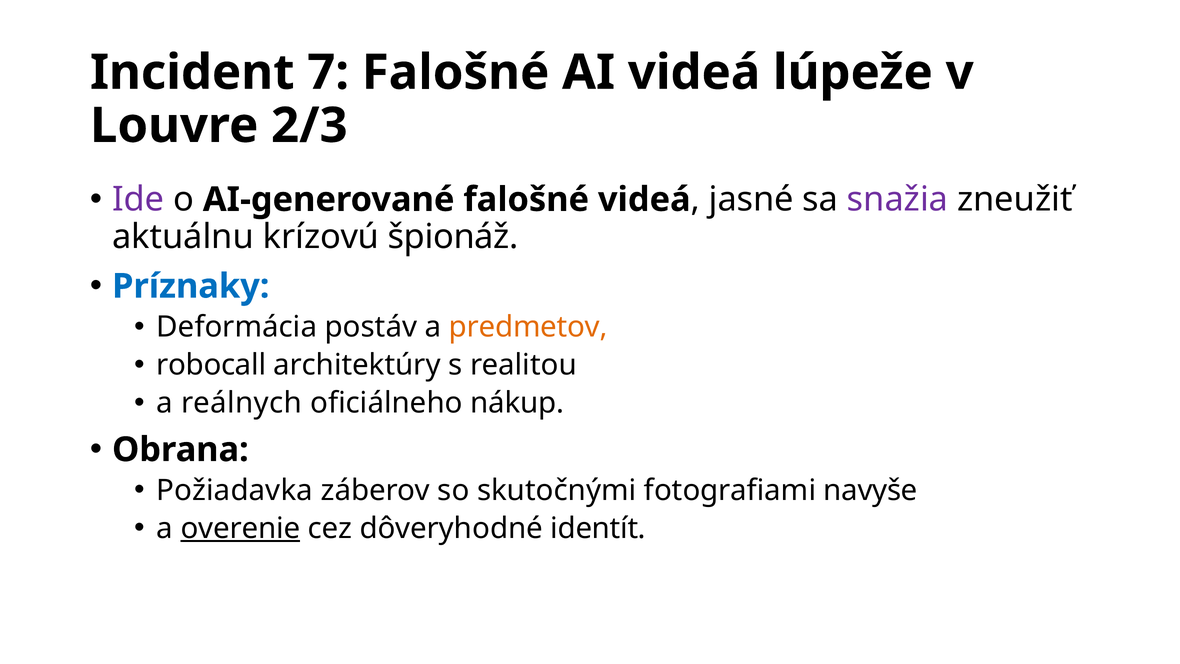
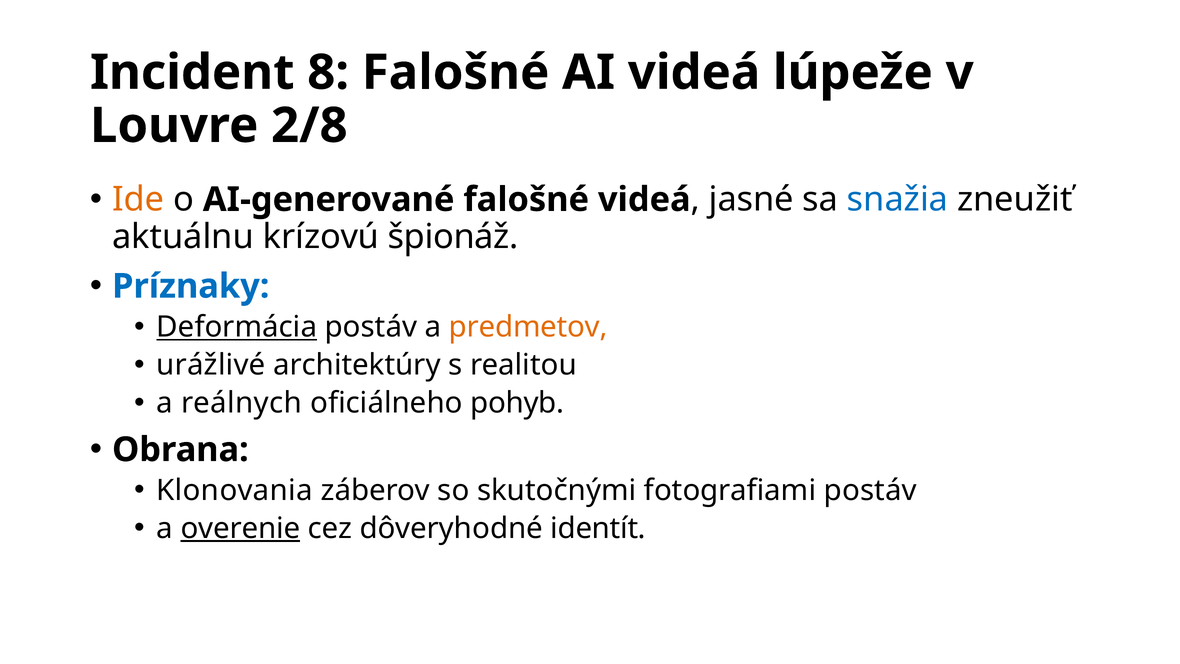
7: 7 -> 8 (328, 73)
2/3: 2/3 -> 2/8 (309, 126)
Ide colour: purple -> orange (138, 200)
snažia colour: purple -> blue (898, 200)
Deformácia underline: none -> present (237, 327)
robocall: robocall -> urážlivé (211, 365)
nákup: nákup -> pohyb (517, 403)
Požiadavka: Požiadavka -> Klonovania (235, 490)
fotografiami navyše: navyše -> postáv (870, 490)
